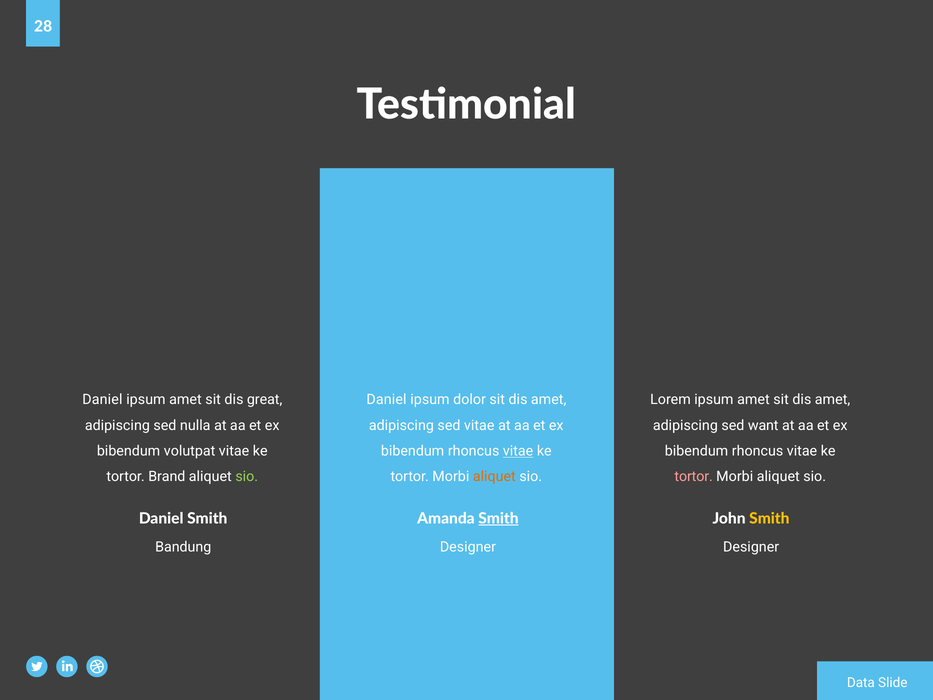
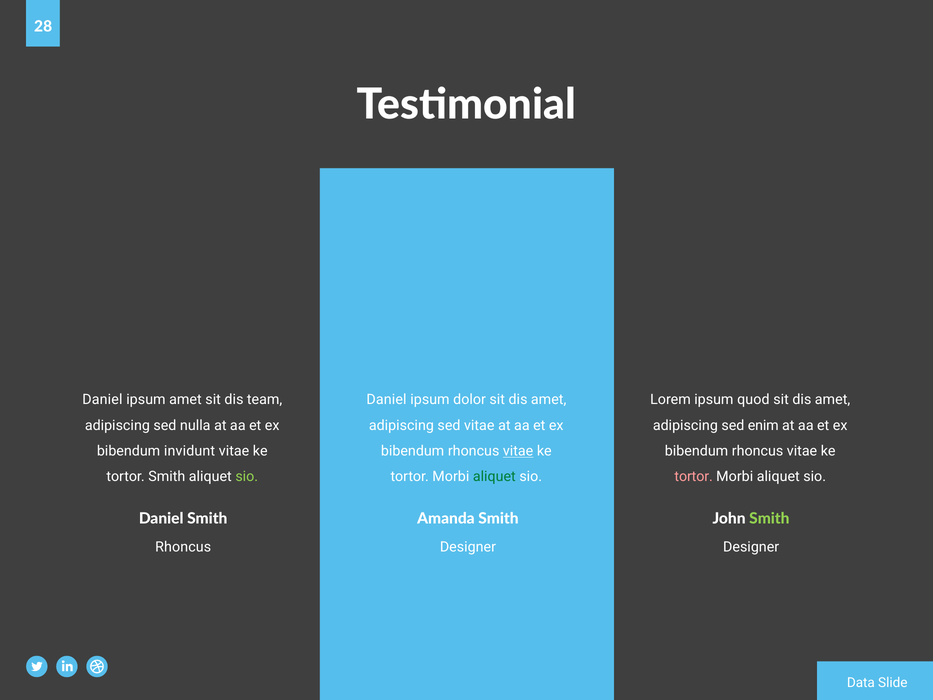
great: great -> team (265, 400)
Lorem ipsum amet: amet -> quod (753, 400)
want: want -> enim (763, 425)
volutpat: volutpat -> invidunt (190, 451)
tortor Brand: Brand -> Smith (167, 477)
aliquet colour: orange -> green (494, 477)
Smith underline: present -> none (498, 518)
Smith colour: yellow -> light green (769, 518)
Bandung: Bandung -> Rhoncus (183, 547)
